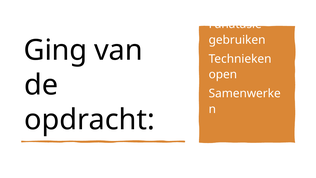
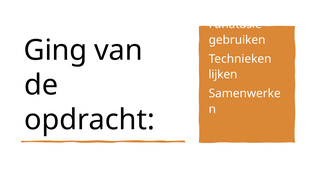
open: open -> lijken (223, 74)
